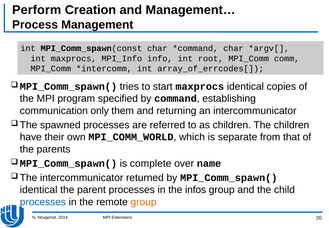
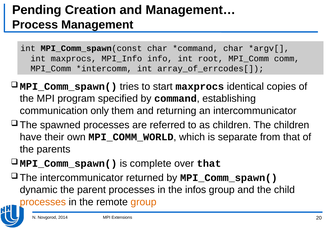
Perform: Perform -> Pending (37, 10)
over name: name -> that (209, 163)
identical: identical -> dynamic (39, 190)
processes colour: blue -> orange (43, 202)
